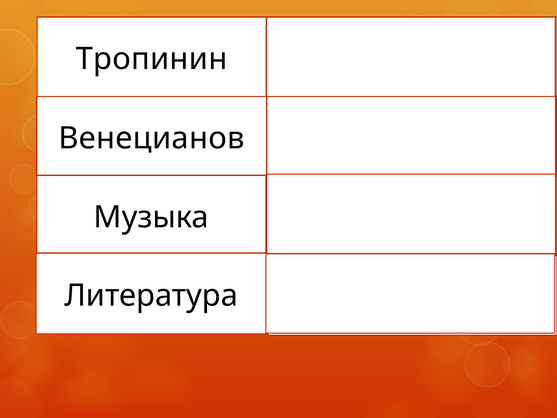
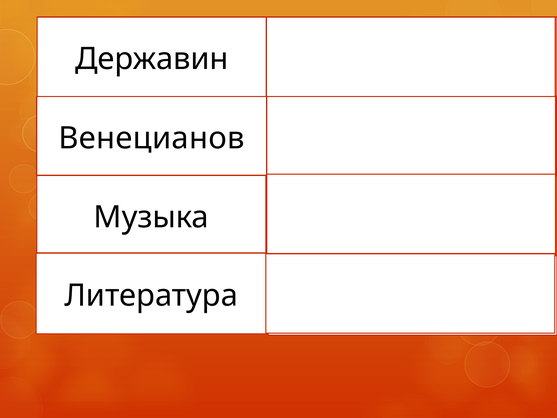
Тропинин: Тропинин -> Державин (152, 59)
